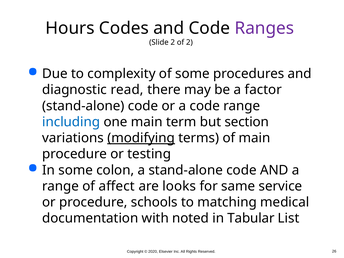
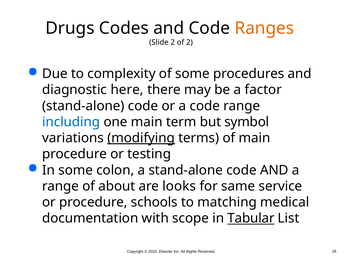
Hours: Hours -> Drugs (70, 28)
Ranges colour: purple -> orange (264, 28)
read: read -> here (127, 90)
section: section -> symbol (247, 122)
affect: affect -> about (117, 186)
noted: noted -> scope (191, 218)
Tabular underline: none -> present (251, 218)
